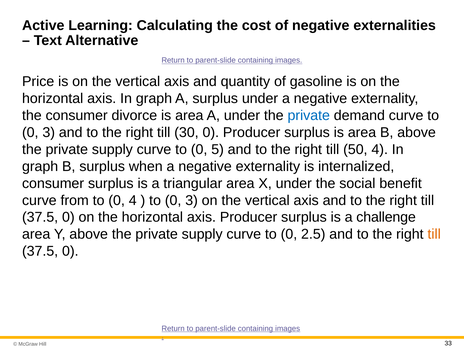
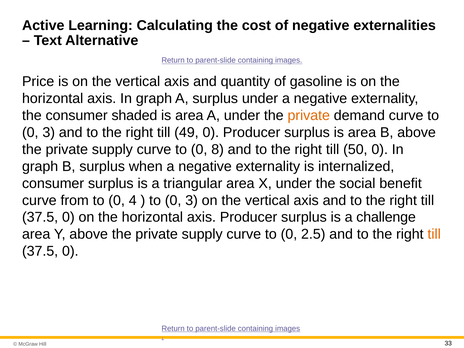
divorce: divorce -> shaded (134, 115)
private colour: blue -> orange (309, 115)
30: 30 -> 49 (186, 132)
5: 5 -> 8 (218, 149)
50 4: 4 -> 0 (380, 149)
